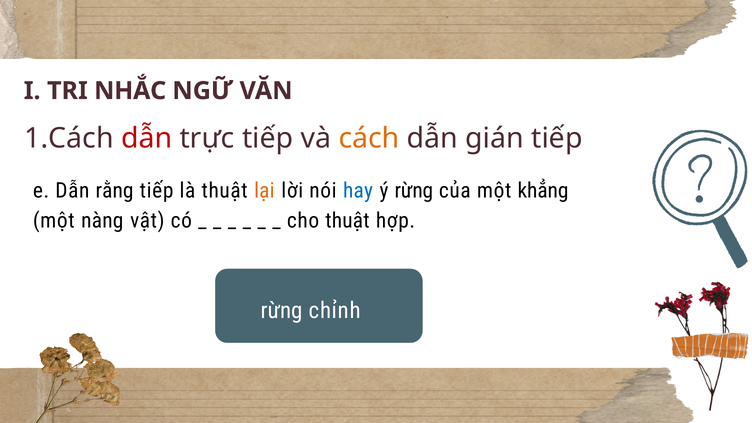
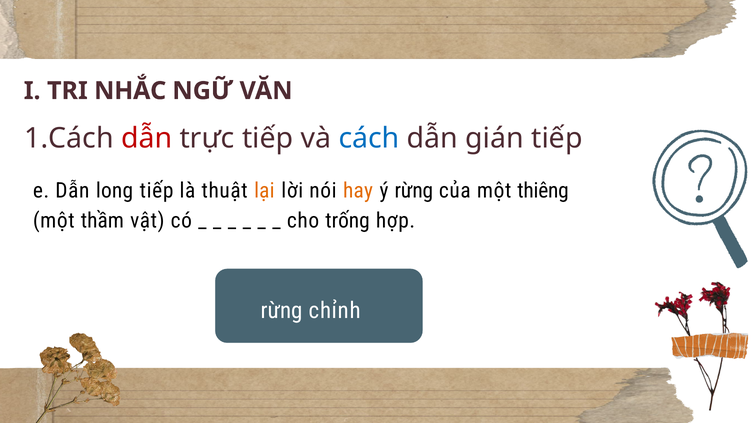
cách colour: orange -> blue (369, 138)
rằng: rằng -> long (114, 191)
hay colour: blue -> orange (358, 191)
khẳng: khẳng -> thiêng (543, 191)
nàng: nàng -> thầm (102, 221)
cho thuật: thuật -> trống (348, 221)
